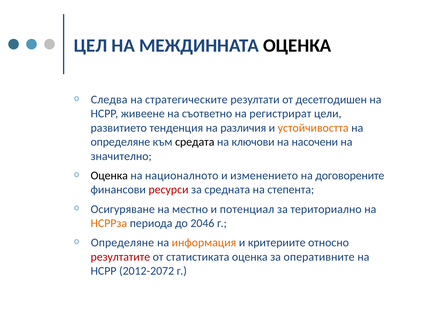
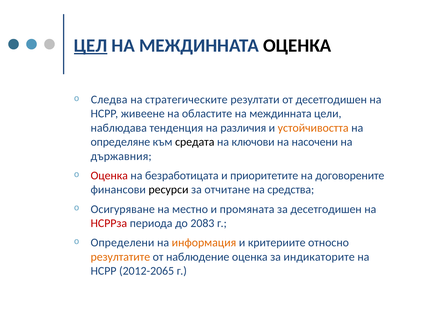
ЦЕЛ underline: none -> present (91, 46)
съответно: съответно -> областите (207, 114)
регистрират: регистрират -> междинната (280, 114)
развитието: развитието -> наблюдава (119, 128)
значително: значително -> държавния (121, 156)
Оценка colour: black -> red (109, 176)
националното: националното -> безработицата (182, 176)
изменението: изменението -> приоритетите (264, 176)
ресурси colour: red -> black (168, 190)
средната: средната -> отчитане (227, 190)
степента: степента -> средства (291, 190)
потенциал: потенциал -> промяната (247, 209)
за териториално: териториално -> десетгодишен (326, 209)
НСРРза colour: orange -> red (109, 223)
2046: 2046 -> 2083 (202, 223)
Определяне: Определяне -> Определени (122, 243)
резултатите colour: red -> orange (120, 257)
статистиката: статистиката -> наблюдение (198, 257)
оперативните: оперативните -> индикаторите (319, 257)
2012-2072: 2012-2072 -> 2012-2065 (147, 271)
